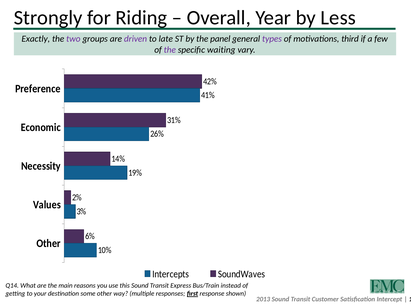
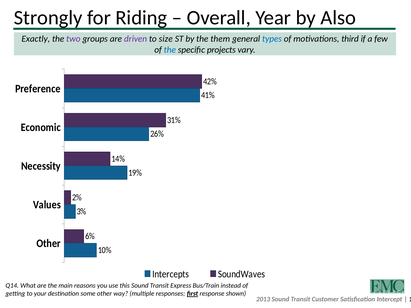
Less: Less -> Also (338, 18)
late: late -> size (166, 39)
panel: panel -> them (220, 39)
types colour: purple -> blue (272, 39)
the colour: purple -> blue (170, 50)
waiting: waiting -> projects (221, 50)
